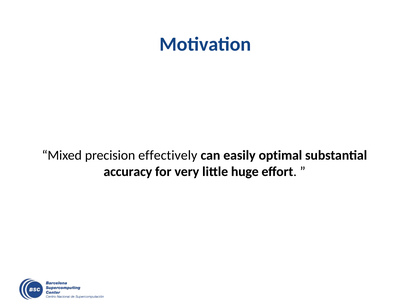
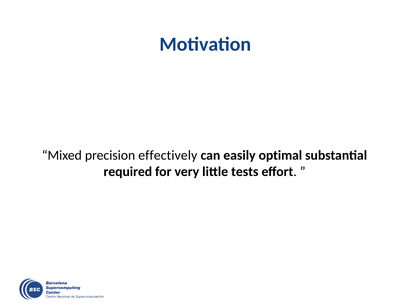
accuracy: accuracy -> required (128, 172)
huge: huge -> tests (245, 172)
